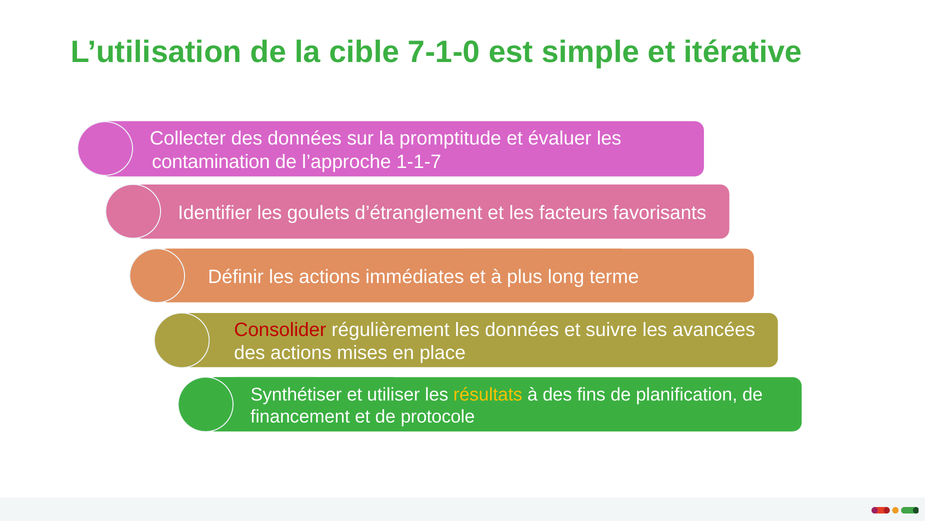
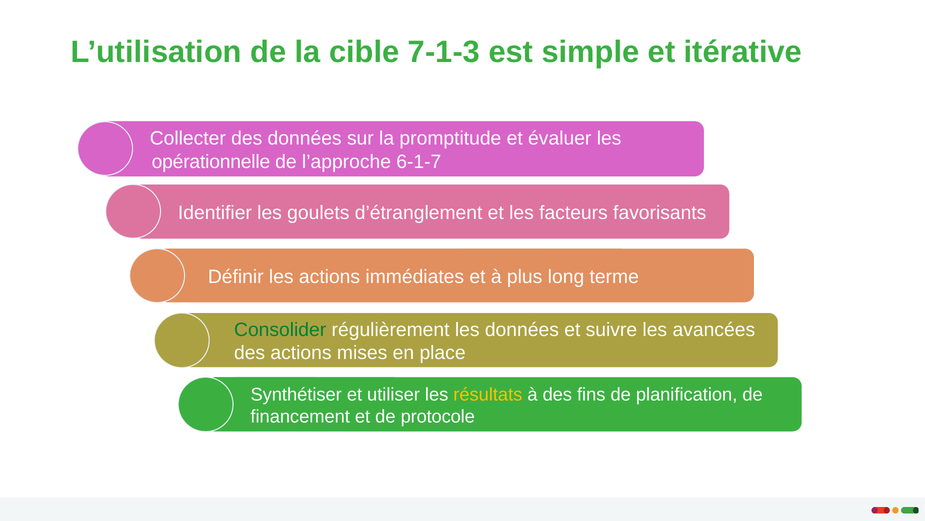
7-1-0: 7-1-0 -> 7-1-3 (444, 52)
contamination: contamination -> opérationnelle (211, 161)
1-1-7: 1-1-7 -> 6-1-7 (419, 161)
Consolider colour: red -> green (280, 329)
